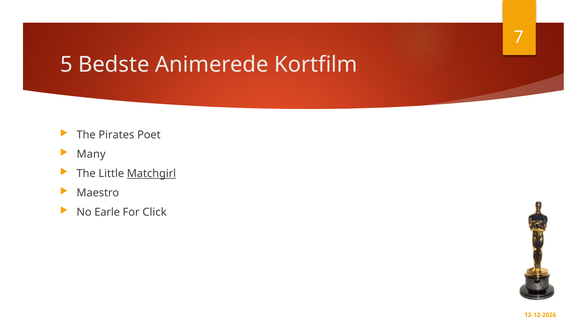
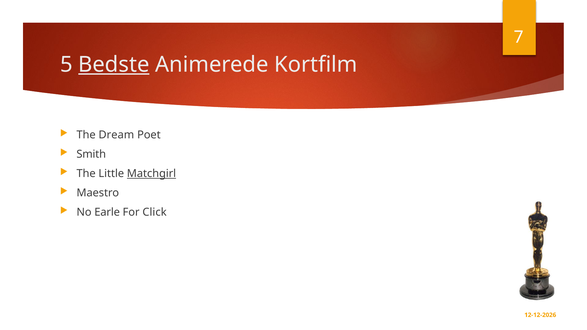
Bedste underline: none -> present (114, 65)
Pirates: Pirates -> Dream (116, 135)
Many: Many -> Smith (91, 154)
